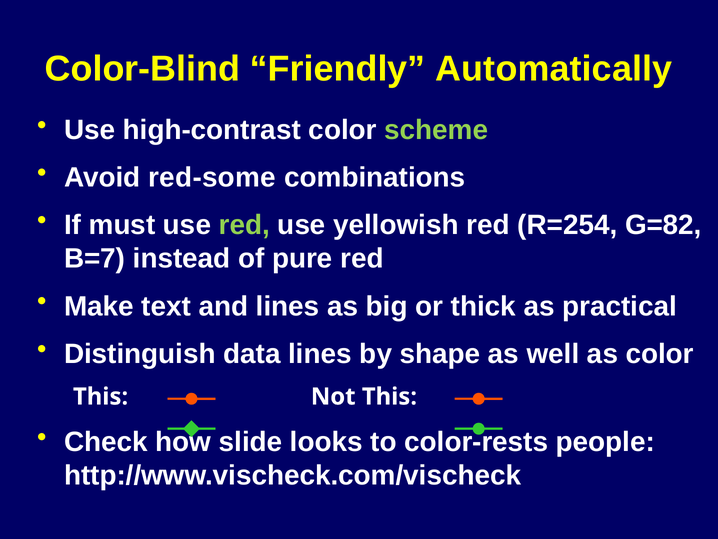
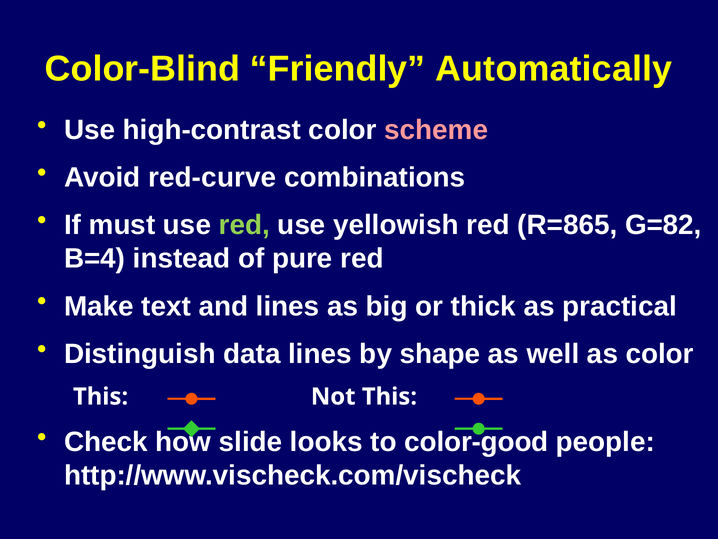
scheme colour: light green -> pink (436, 130)
red-some: red-some -> red-curve (212, 177)
R=254: R=254 -> R=865 (567, 225)
B=7: B=7 -> B=4 (95, 259)
color-rests: color-rests -> color-good (476, 442)
